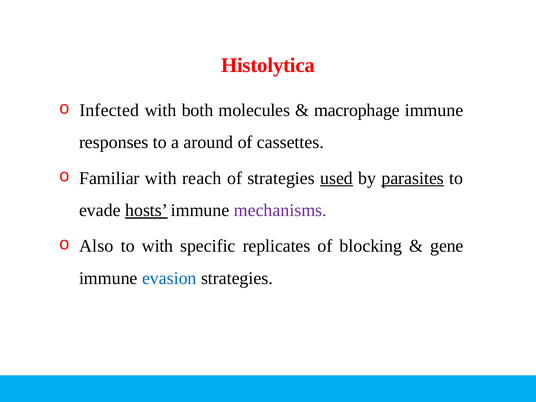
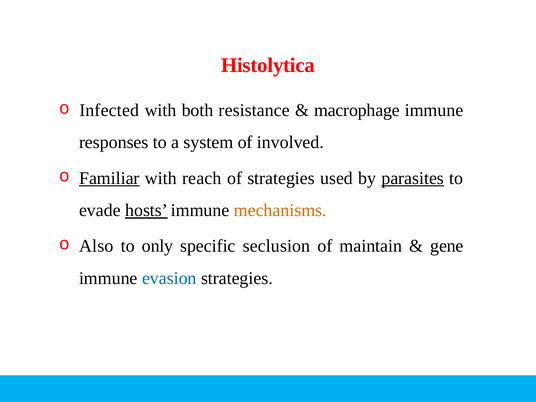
molecules: molecules -> resistance (254, 110)
around: around -> system (208, 142)
cassettes: cassettes -> involved (290, 142)
Familiar underline: none -> present (109, 178)
used underline: present -> none (336, 178)
mechanisms colour: purple -> orange (280, 210)
to with: with -> only (158, 246)
replicates: replicates -> seclusion (276, 246)
blocking: blocking -> maintain (371, 246)
